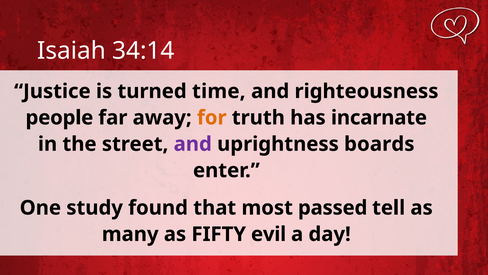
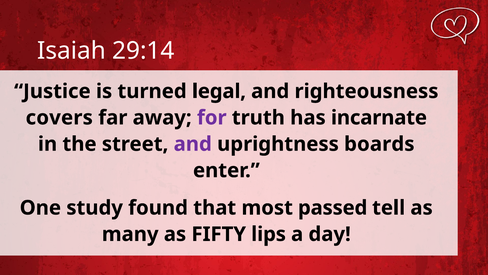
34:14: 34:14 -> 29:14 (143, 51)
time: time -> legal (219, 91)
people: people -> covers (59, 117)
for colour: orange -> purple (212, 117)
evil: evil -> lips (269, 234)
